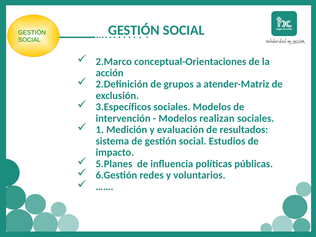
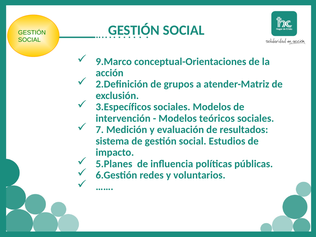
2.Marco: 2.Marco -> 9.Marco (114, 62)
realizan: realizan -> teóricos (217, 118)
1: 1 -> 7 (100, 130)
